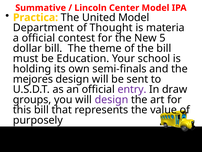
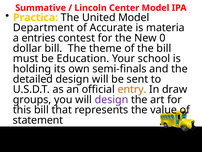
Thought: Thought -> Accurate (111, 28)
a official: official -> entries (39, 38)
5: 5 -> 0 (162, 38)
mejores: mejores -> detailed (33, 79)
entry colour: purple -> orange (132, 89)
purposely: purposely -> statement (38, 120)
